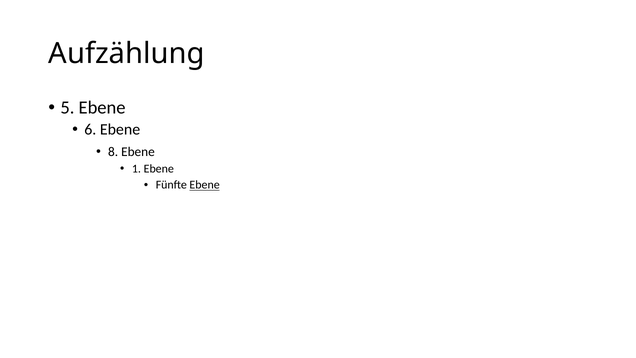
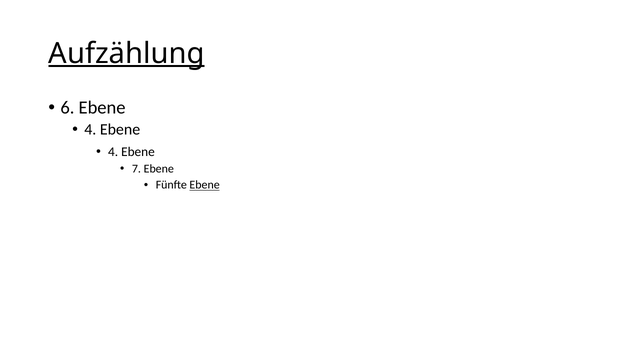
Aufzählung underline: none -> present (127, 53)
5: 5 -> 6 (67, 108)
6: 6 -> 4 (90, 129)
8: 8 -> 4 (113, 152)
1: 1 -> 7 (136, 169)
